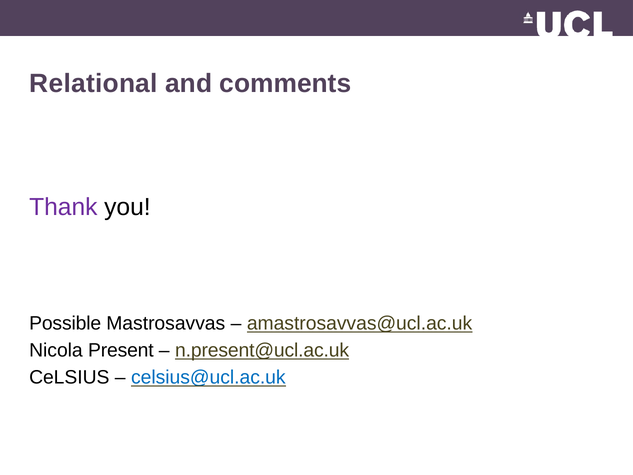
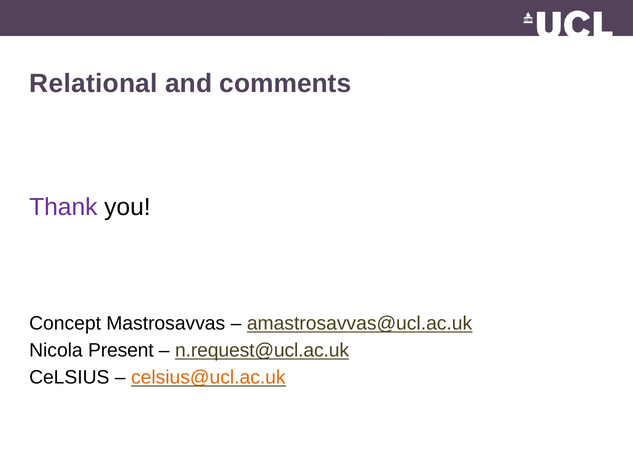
Possible: Possible -> Concept (65, 323)
n.present@ucl.ac.uk: n.present@ucl.ac.uk -> n.request@ucl.ac.uk (262, 350)
celsius@ucl.ac.uk colour: blue -> orange (208, 377)
